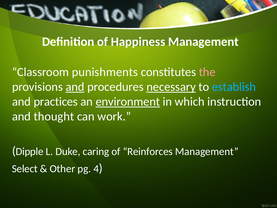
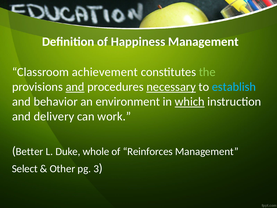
punishments: punishments -> achievement (105, 72)
the colour: pink -> light green (207, 72)
practices: practices -> behavior (56, 102)
environment underline: present -> none (128, 102)
which underline: none -> present (190, 102)
thought: thought -> delivery (54, 116)
Dipple: Dipple -> Better (30, 151)
caring: caring -> whole (96, 151)
4: 4 -> 3 (96, 169)
